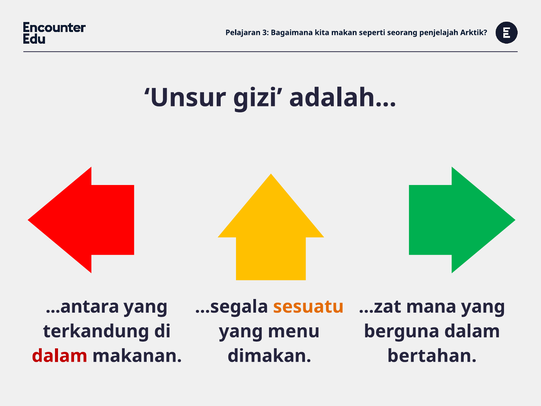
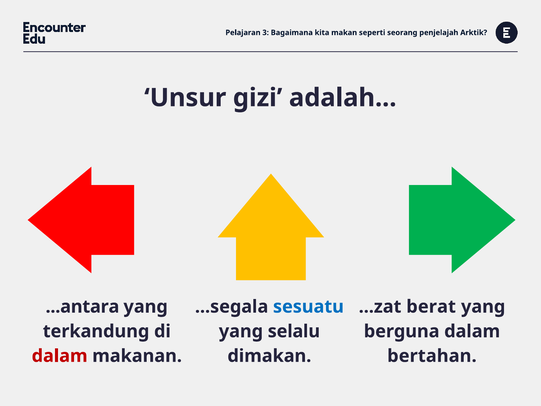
sesuatu colour: orange -> blue (308, 306)
mana: mana -> berat (431, 306)
menu: menu -> selalu (294, 331)
